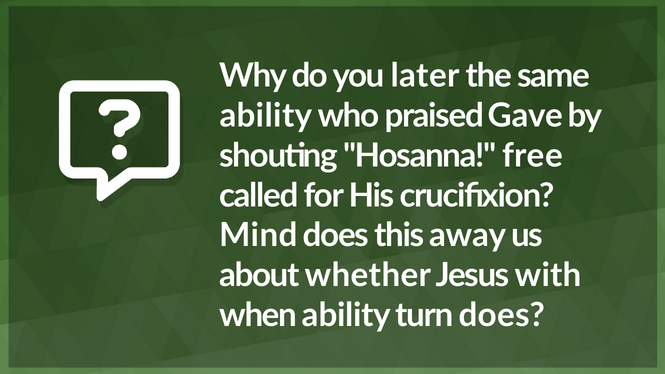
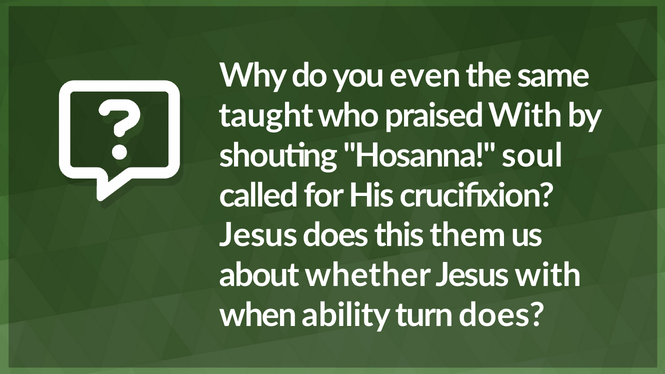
later: later -> even (425, 76)
ability: ability -> taught (266, 116)
praised Gave: Gave -> With (525, 116)
free: free -> soul (532, 156)
Mind: Mind -> Jesus (259, 236)
away: away -> them (468, 236)
